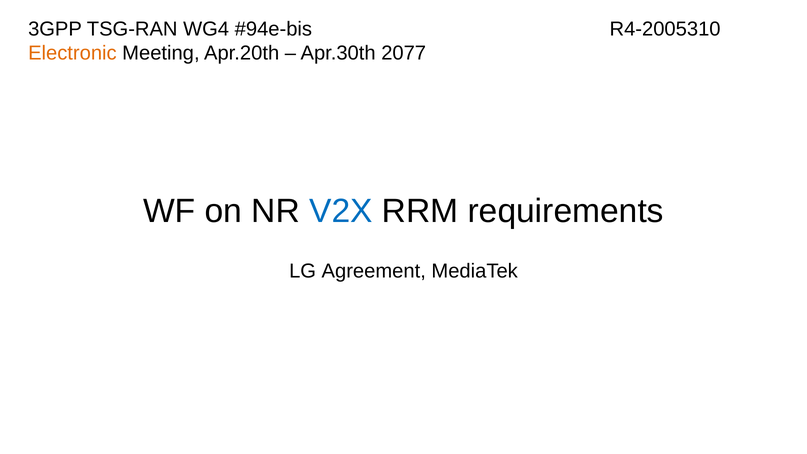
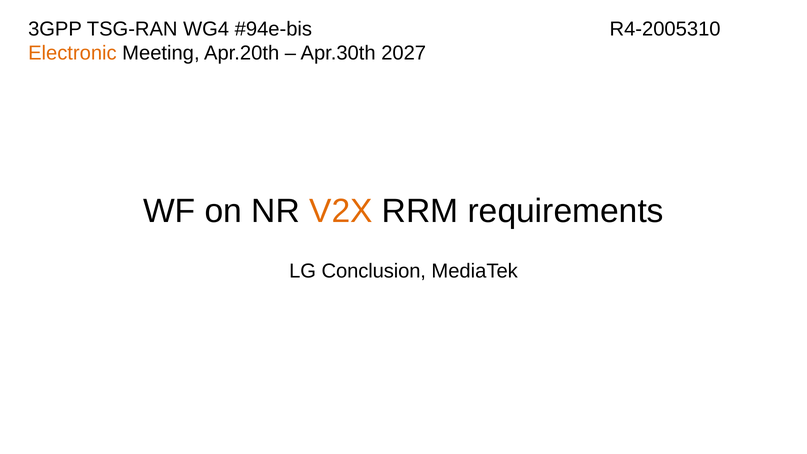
2077: 2077 -> 2027 (404, 53)
V2X colour: blue -> orange (341, 211)
Agreement: Agreement -> Conclusion (374, 271)
